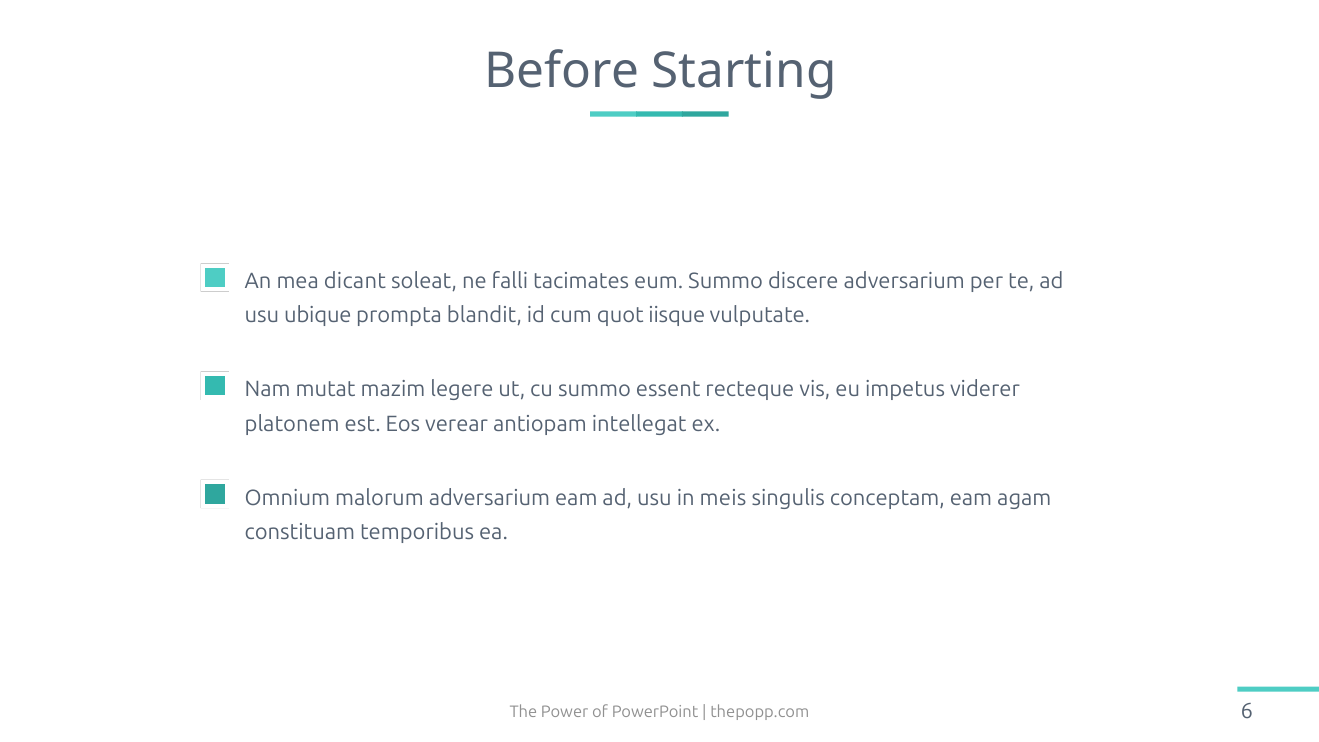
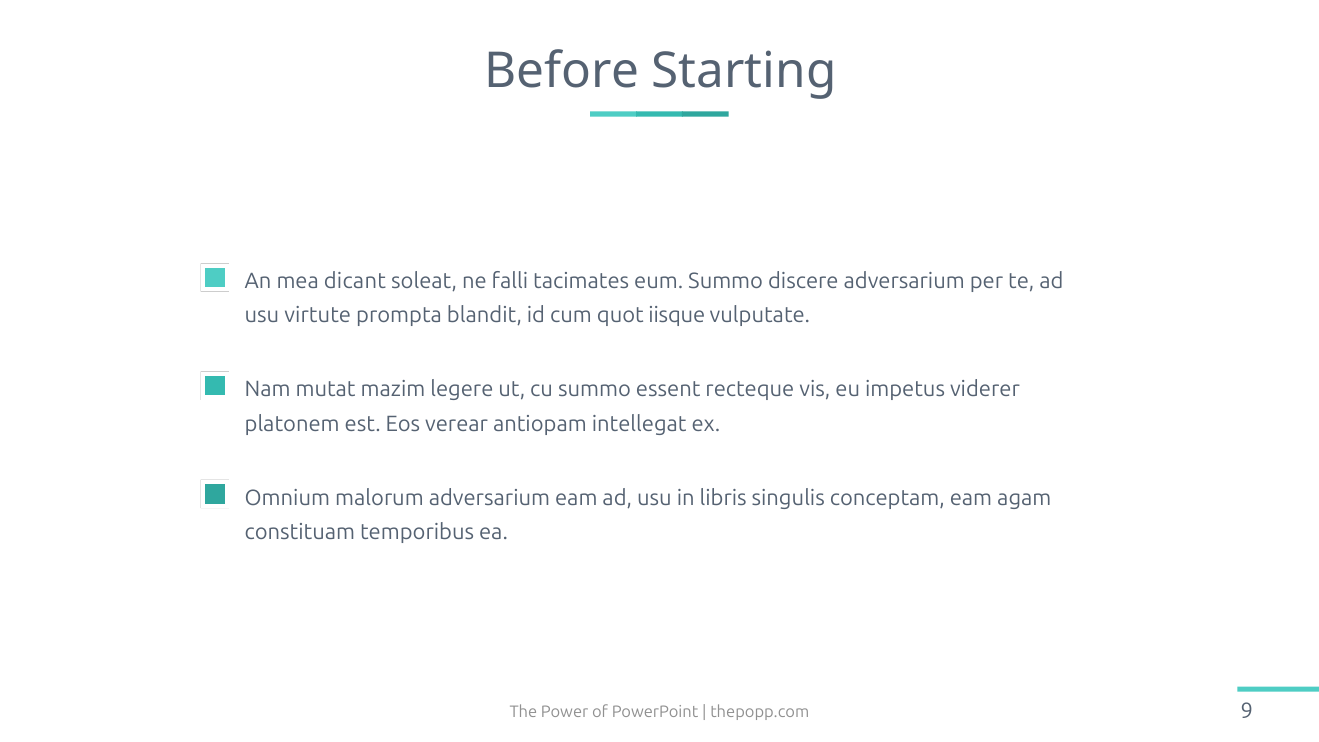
ubique: ubique -> virtute (318, 316)
meis: meis -> libris (723, 498)
6: 6 -> 9 (1247, 712)
